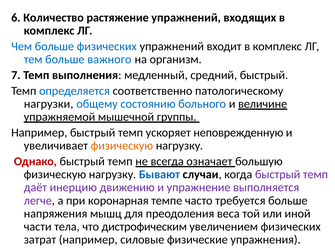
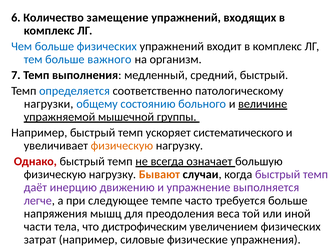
растяжение: растяжение -> замещение (118, 18)
неповрежденную: неповрежденную -> систематического (238, 133)
Бывают colour: blue -> orange (159, 175)
коронарная: коронарная -> следующее (118, 201)
